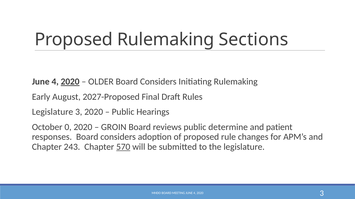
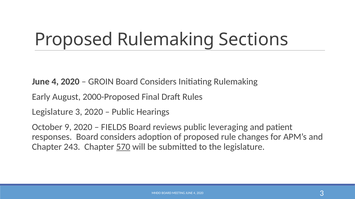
2020 underline: present -> none (70, 82)
OLDER: OLDER -> GROIN (101, 82)
2027-Proposed: 2027-Proposed -> 2000-Proposed (111, 97)
0: 0 -> 9 (68, 127)
GROIN: GROIN -> FIELDS (114, 127)
determine: determine -> leveraging (228, 127)
